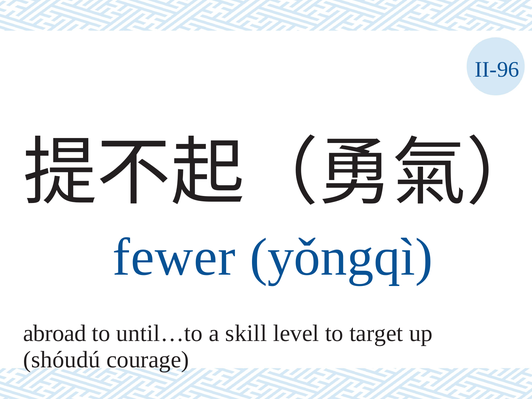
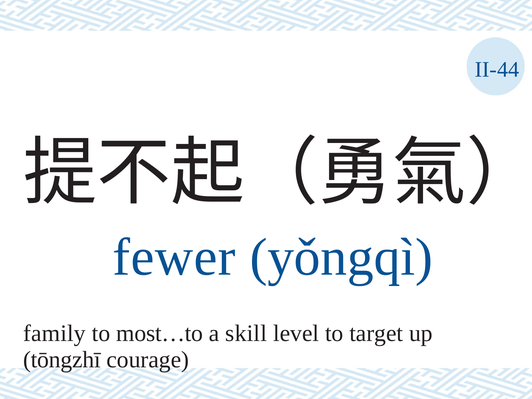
II-96: II-96 -> II-44 (497, 70)
abroad: abroad -> family (54, 333)
until…to: until…to -> most…to (160, 333)
shóudú: shóudú -> tōngzhī (62, 360)
